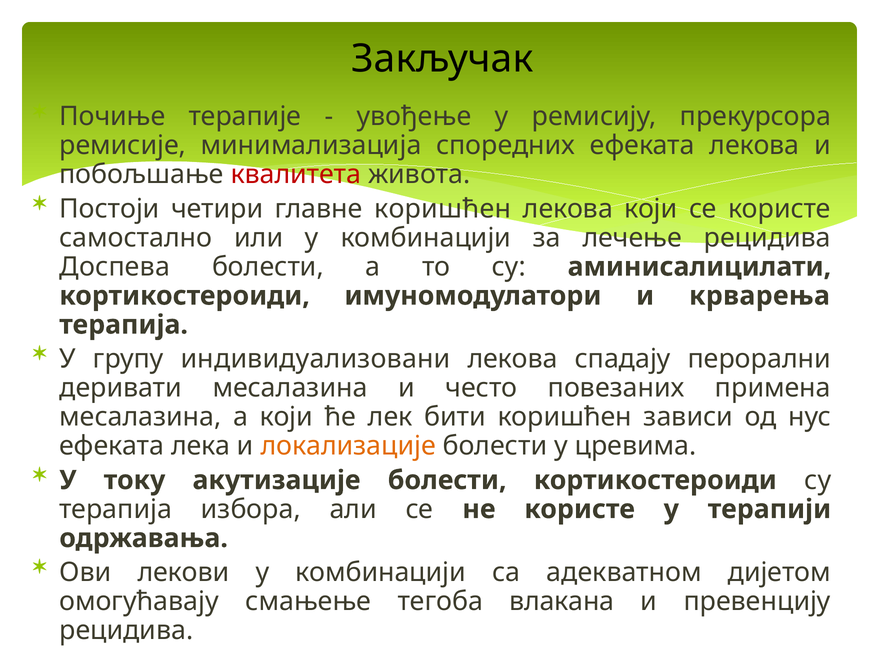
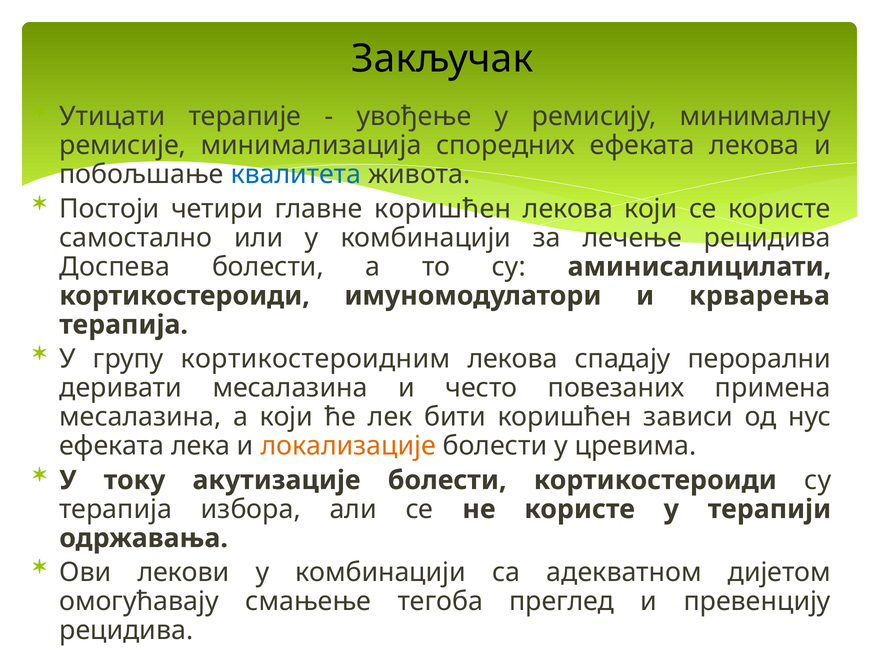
Почиње: Почиње -> Утицати (112, 117)
прекурсора: прекурсора -> минималну (755, 117)
квалитета colour: red -> blue (296, 174)
индивидуализовани: индивидуализовани -> кортикостероидним (315, 359)
влакана: влакана -> преглед (562, 601)
